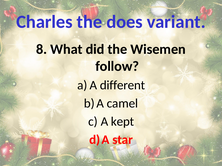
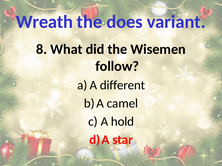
Charles: Charles -> Wreath (44, 22)
kept: kept -> hold (123, 122)
